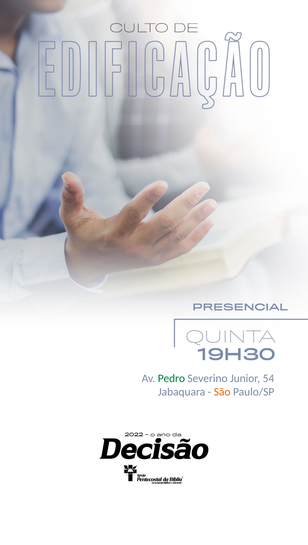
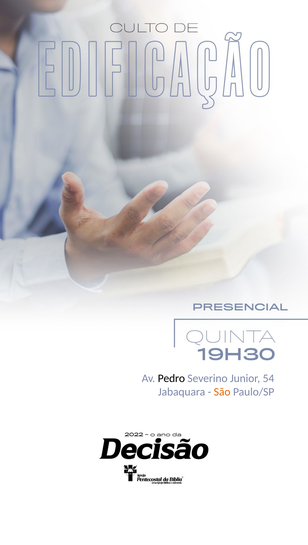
Pedro colour: green -> black (171, 378)
